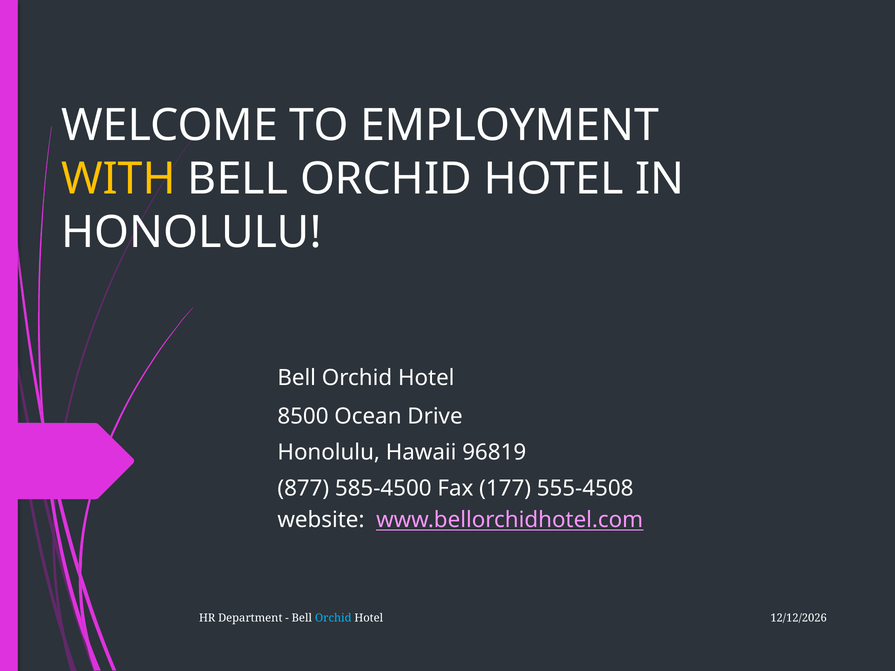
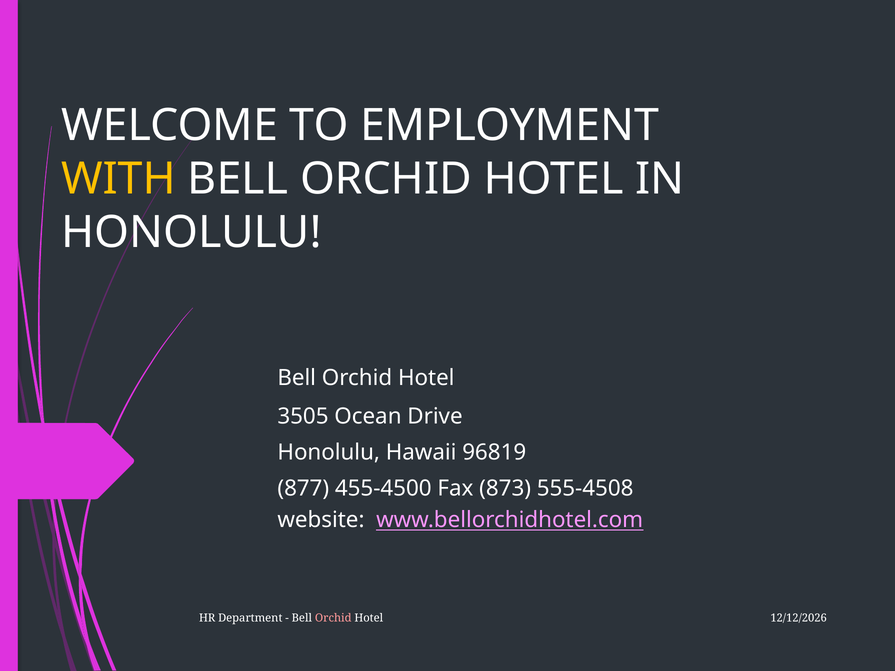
8500: 8500 -> 3505 (303, 416)
585-4500: 585-4500 -> 455-4500 (383, 489)
177: 177 -> 873 (505, 489)
Orchid colour: light blue -> pink (333, 618)
